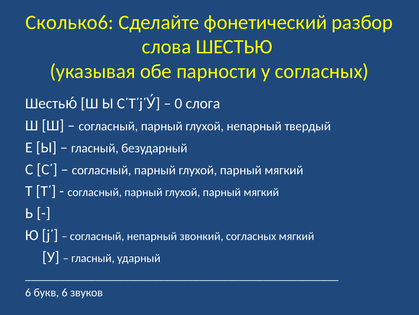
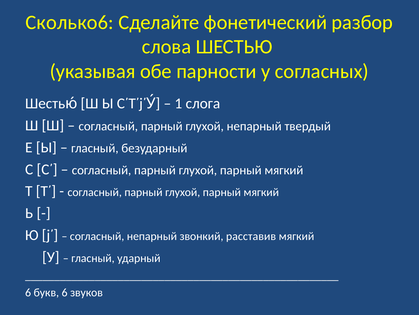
0: 0 -> 1 (178, 103)
звонкий согласных: согласных -> расставив (251, 236)
